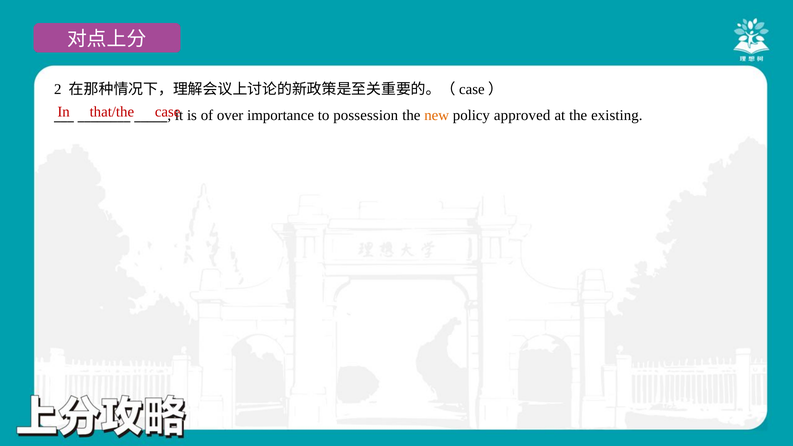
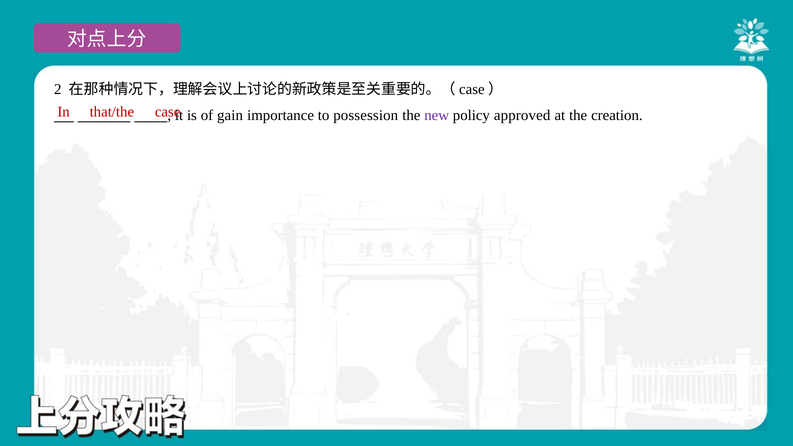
over: over -> gain (230, 115)
new colour: orange -> purple (437, 115)
existing: existing -> creation (617, 115)
